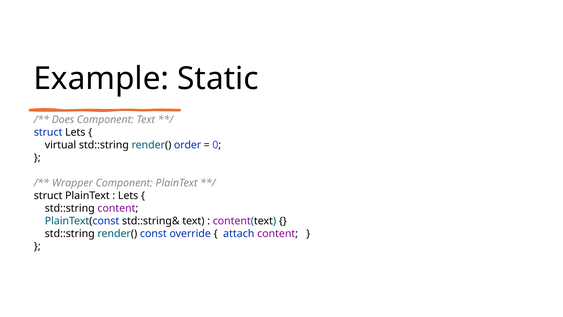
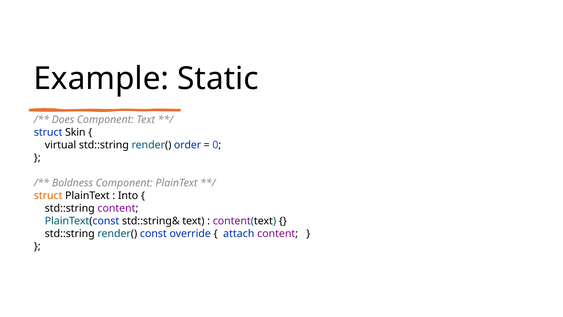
struct Lets: Lets -> Skin (75, 132)
Wrapper: Wrapper -> Boldness (72, 183)
struct colour: black -> orange (48, 196)
Lets: Lets -> Into (128, 196)
